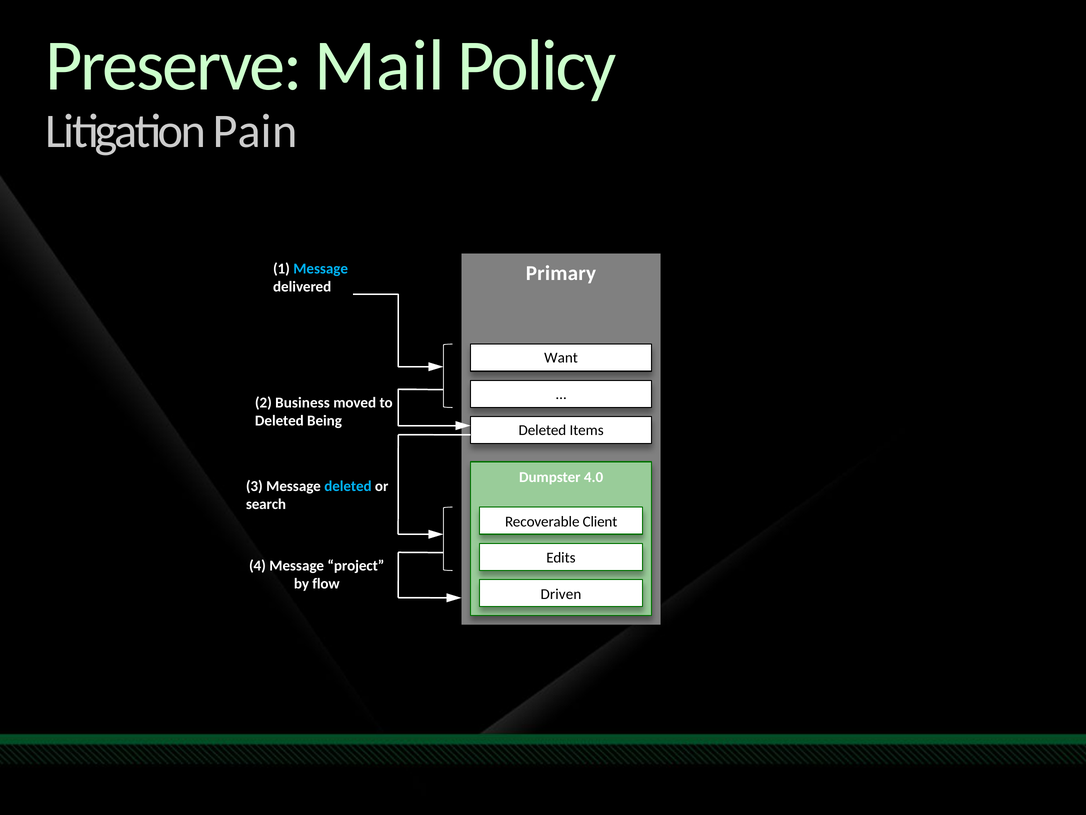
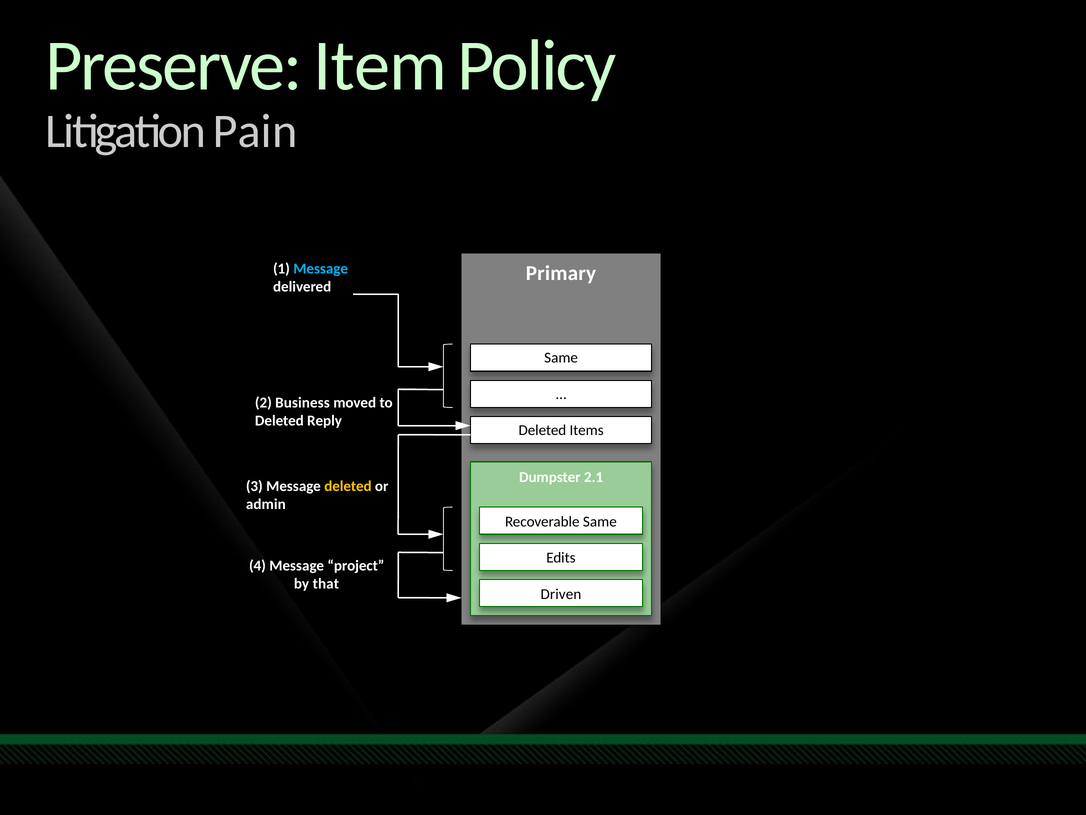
Mail: Mail -> Item (380, 66)
Want: Want -> Same (561, 358)
Being: Being -> Reply (325, 420)
4.0: 4.0 -> 2.1 (594, 477)
deleted colour: light blue -> yellow (348, 486)
search: search -> admin (266, 504)
Recoverable Client: Client -> Same (600, 521)
flow: flow -> that (326, 583)
